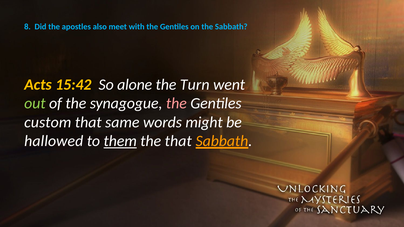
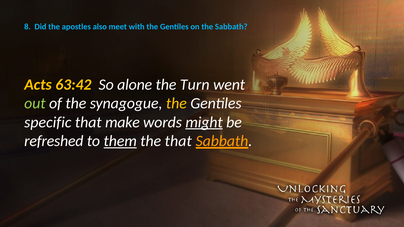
15:42: 15:42 -> 63:42 (73, 85)
the colour: pink -> yellow (176, 103)
custom: custom -> specific (48, 122)
same: same -> make (122, 122)
might underline: none -> present (204, 122)
hallowed: hallowed -> refreshed (54, 141)
